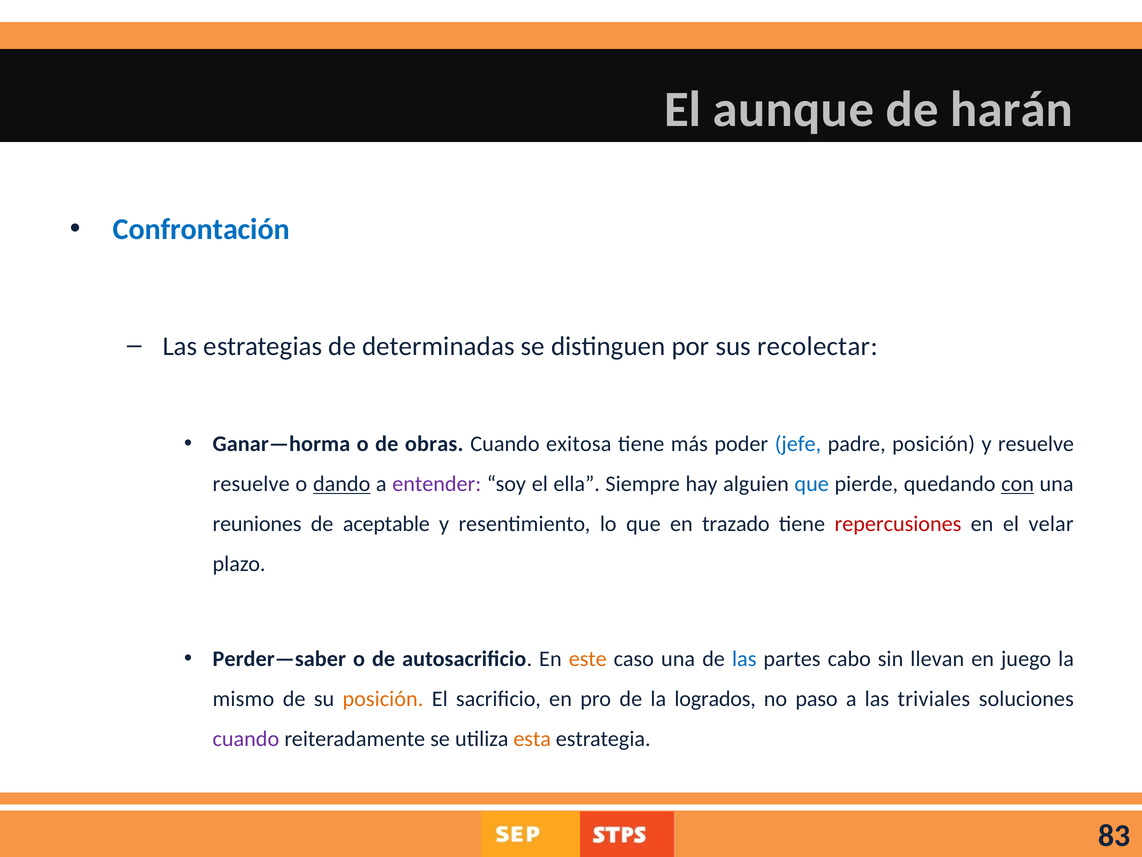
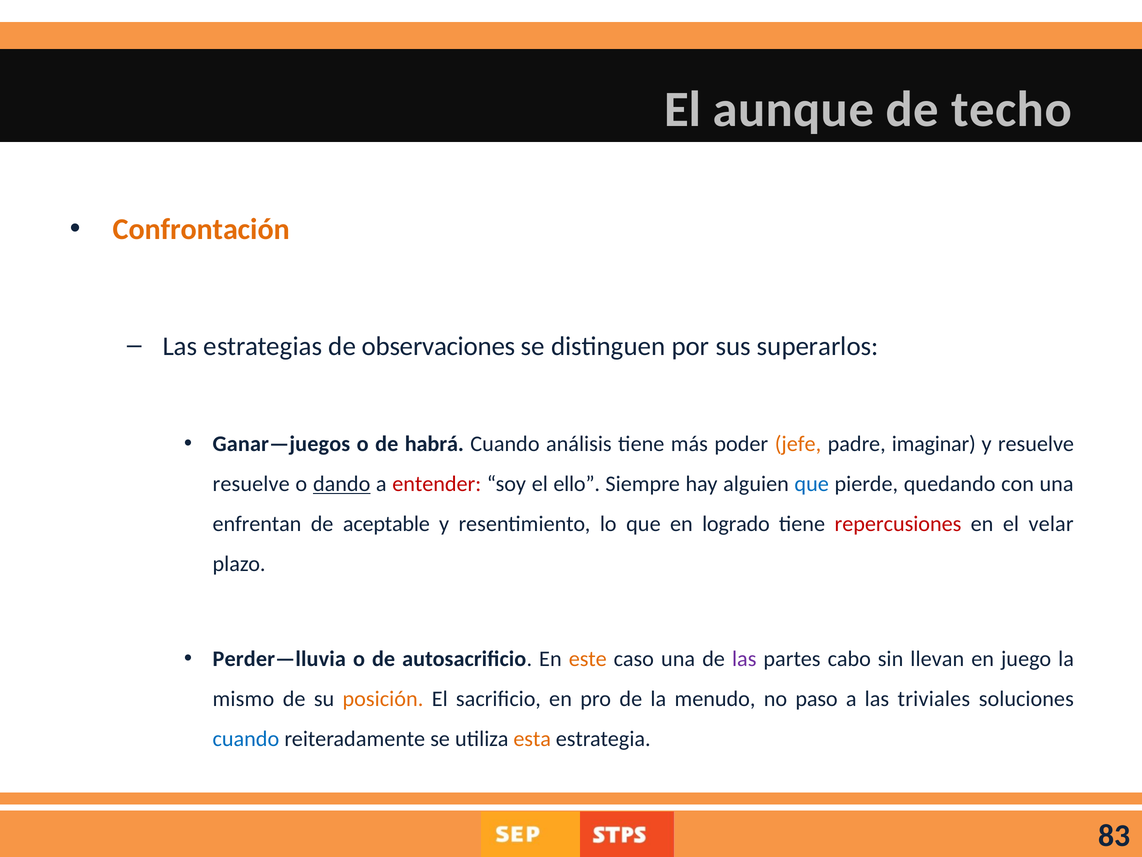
harán: harán -> techo (1011, 109)
Confrontación colour: blue -> orange (201, 229)
determinadas: determinadas -> observaciones (439, 346)
recolectar: recolectar -> superarlos (818, 346)
Ganar—horma: Ganar—horma -> Ganar—juegos (281, 444)
obras: obras -> habrá (434, 444)
exitosa: exitosa -> análisis (579, 444)
jefe colour: blue -> orange (798, 444)
padre posición: posición -> imaginar (934, 444)
entender colour: purple -> red (437, 484)
ella: ella -> ello (577, 484)
con underline: present -> none (1018, 484)
reuniones: reuniones -> enfrentan (257, 524)
trazado: trazado -> logrado (736, 524)
Perder—saber: Perder—saber -> Perder—lluvia (279, 659)
las colour: blue -> purple (744, 659)
logrados: logrados -> menudo (715, 699)
cuando colour: purple -> blue (246, 739)
